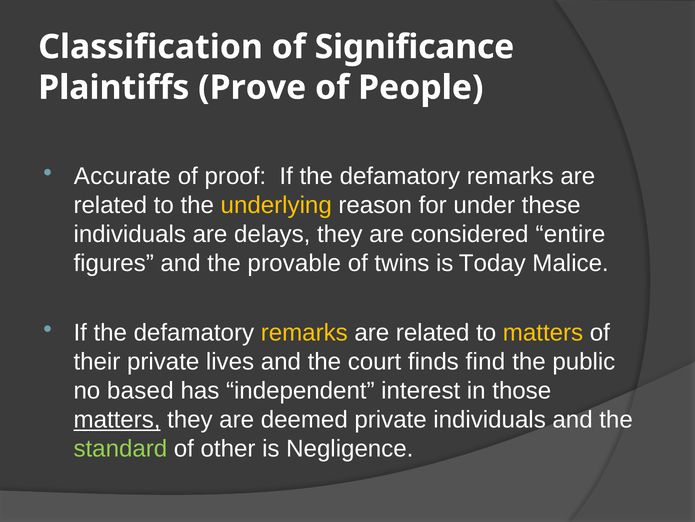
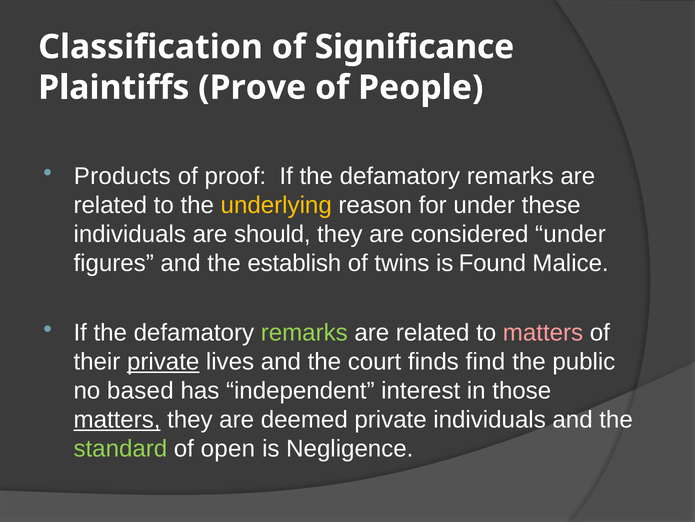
Accurate: Accurate -> Products (122, 176)
delays: delays -> should (272, 234)
considered entire: entire -> under (570, 234)
provable: provable -> establish (294, 263)
Today: Today -> Found (492, 263)
remarks colour: yellow -> light green (304, 332)
matters colour: yellow -> pink (543, 332)
private underline: none -> present (163, 361)
other: other -> open (228, 448)
